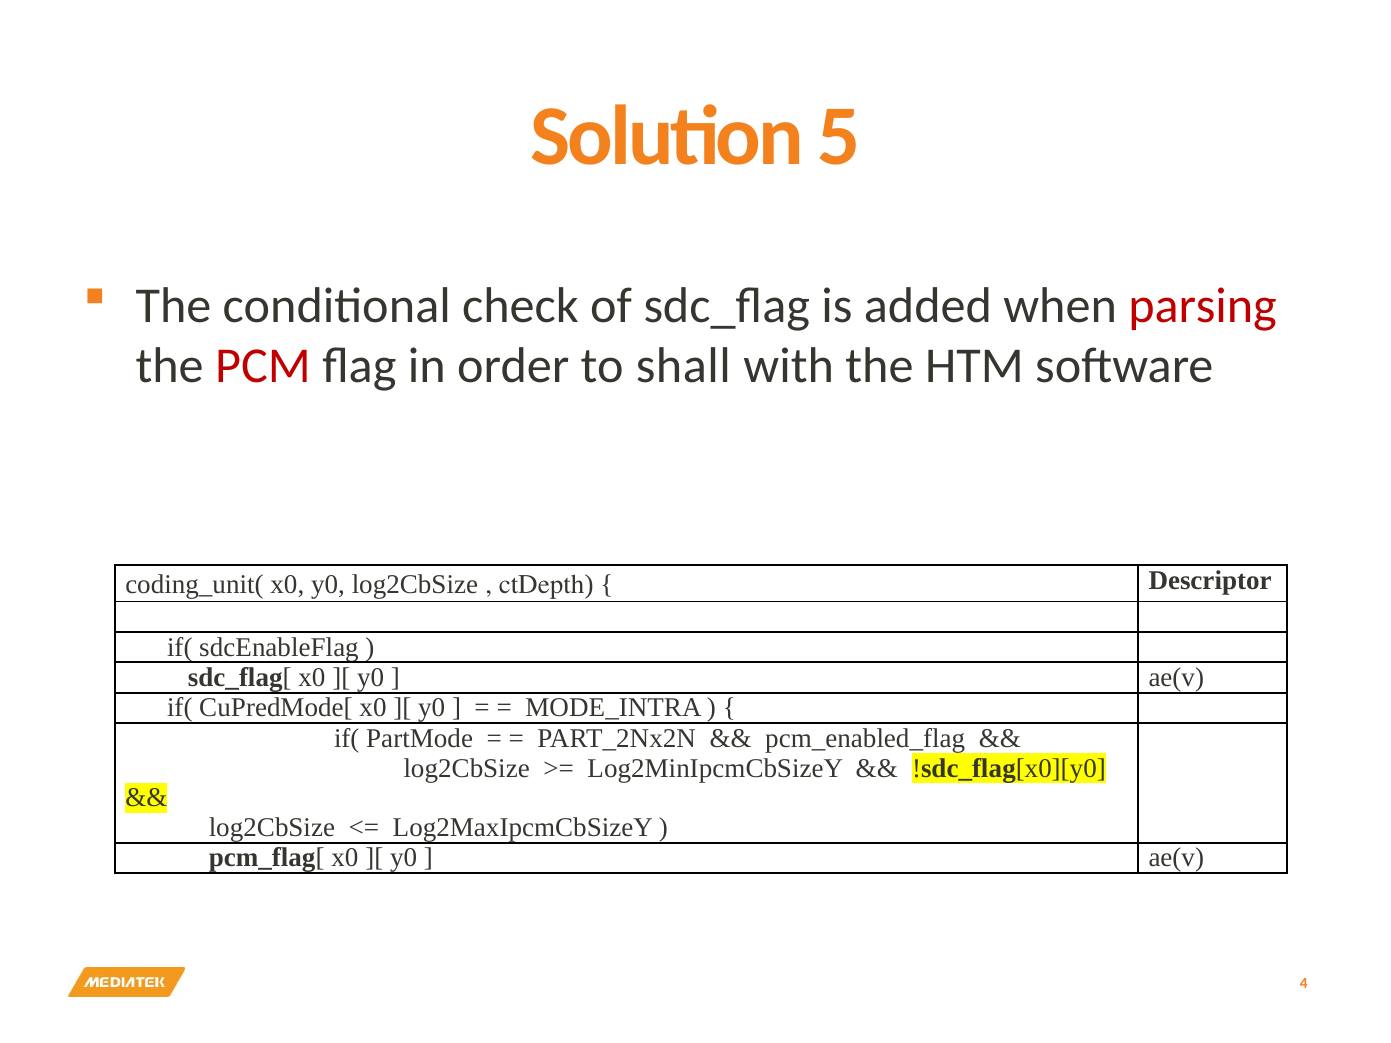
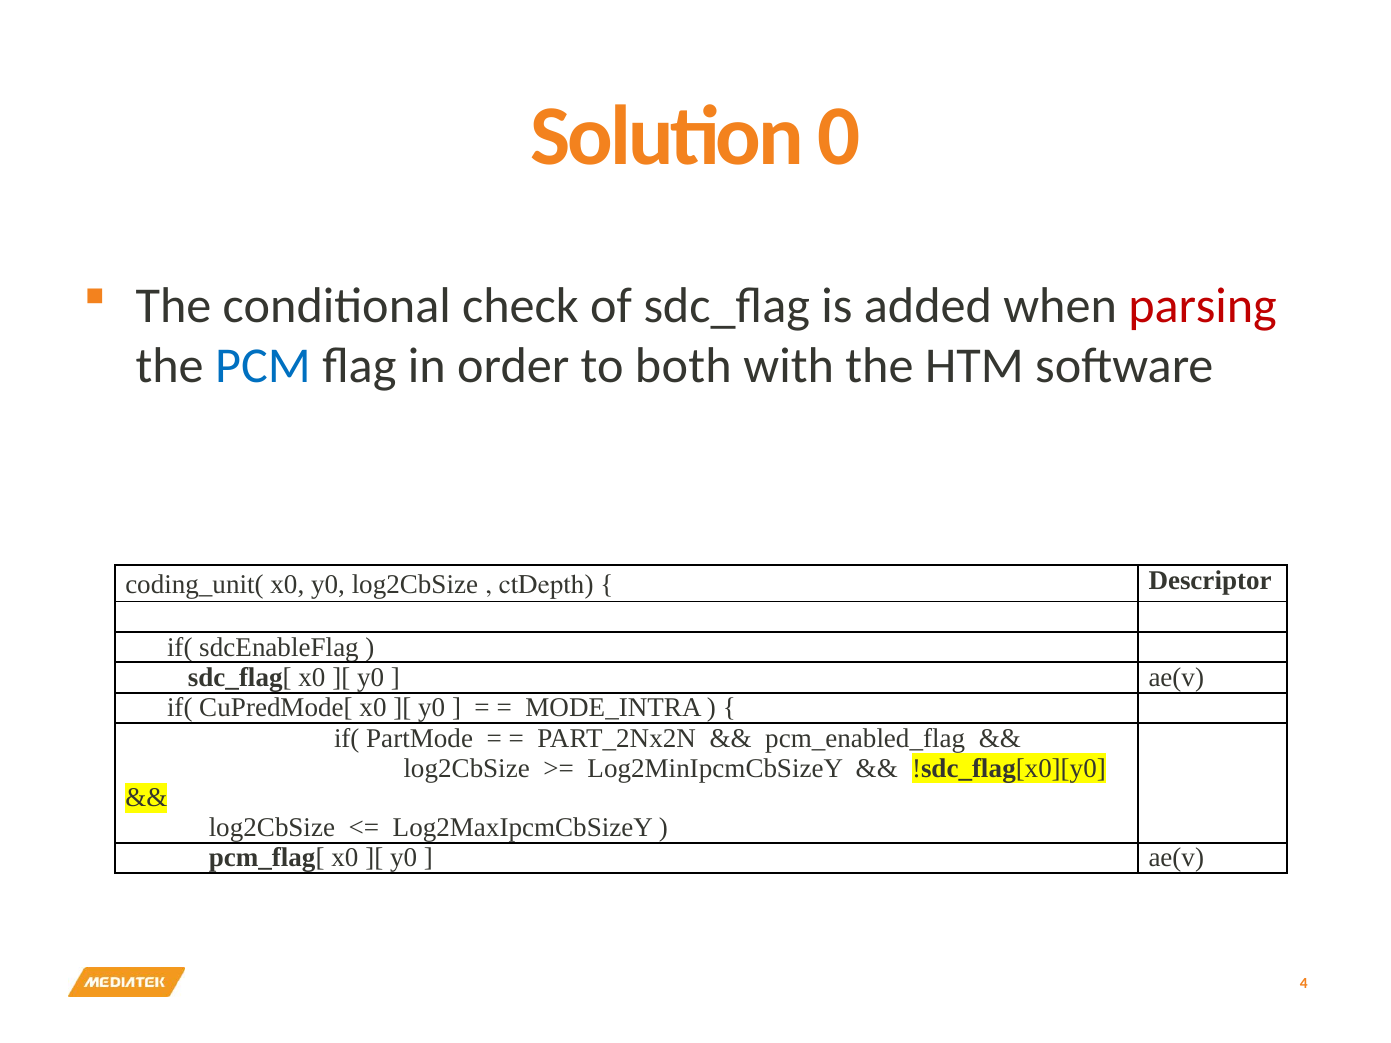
5: 5 -> 0 (839, 137)
PCM colour: red -> blue (263, 366)
shall: shall -> both (683, 366)
